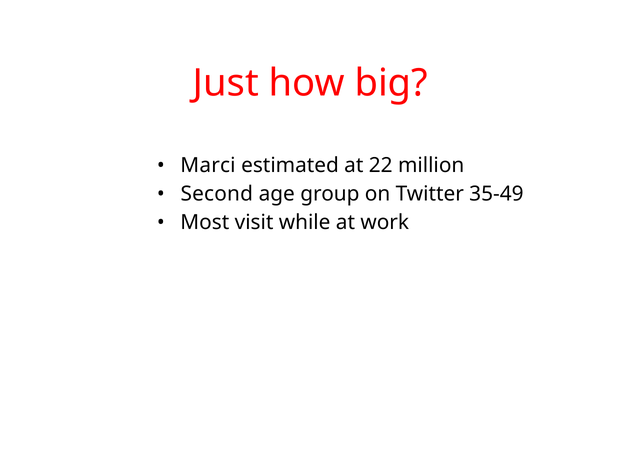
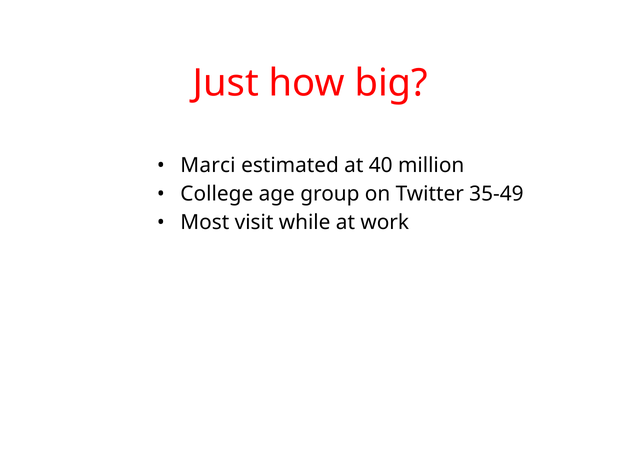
22: 22 -> 40 (381, 165)
Second: Second -> College (217, 194)
